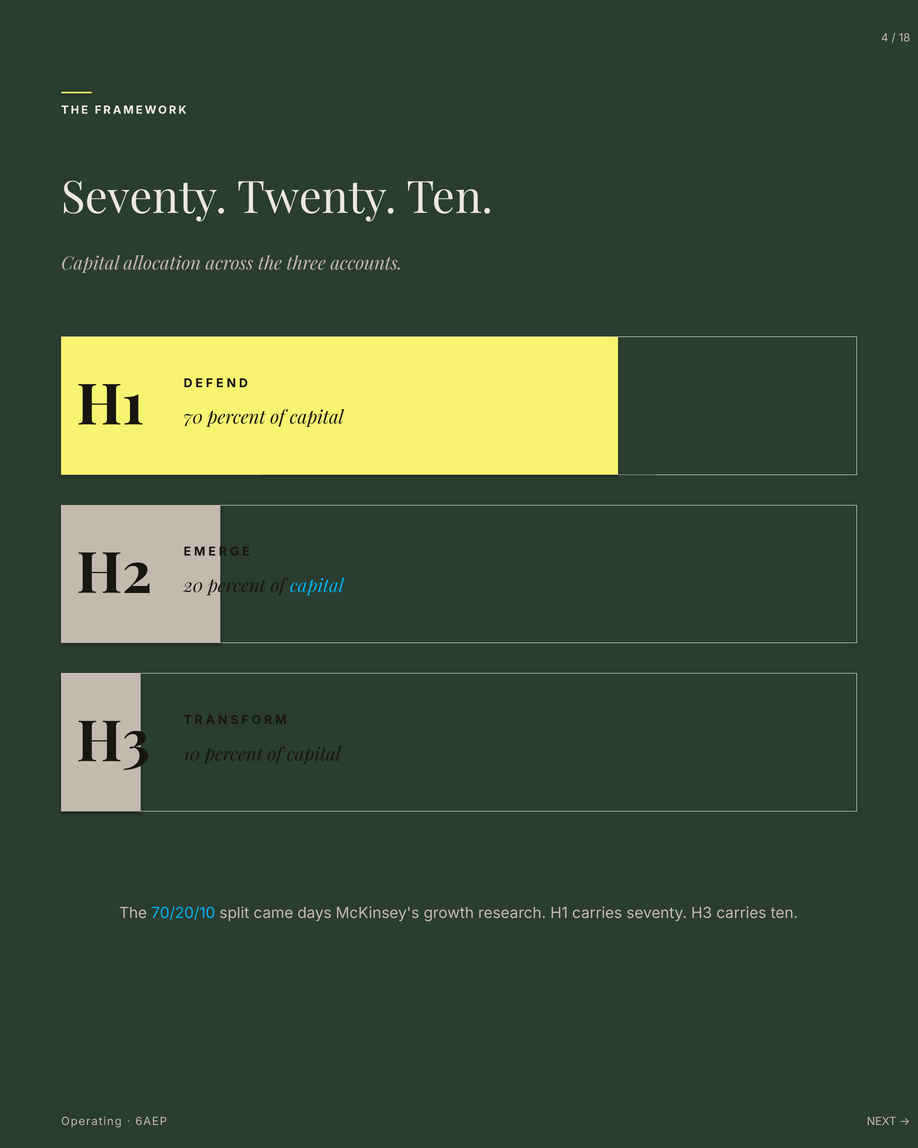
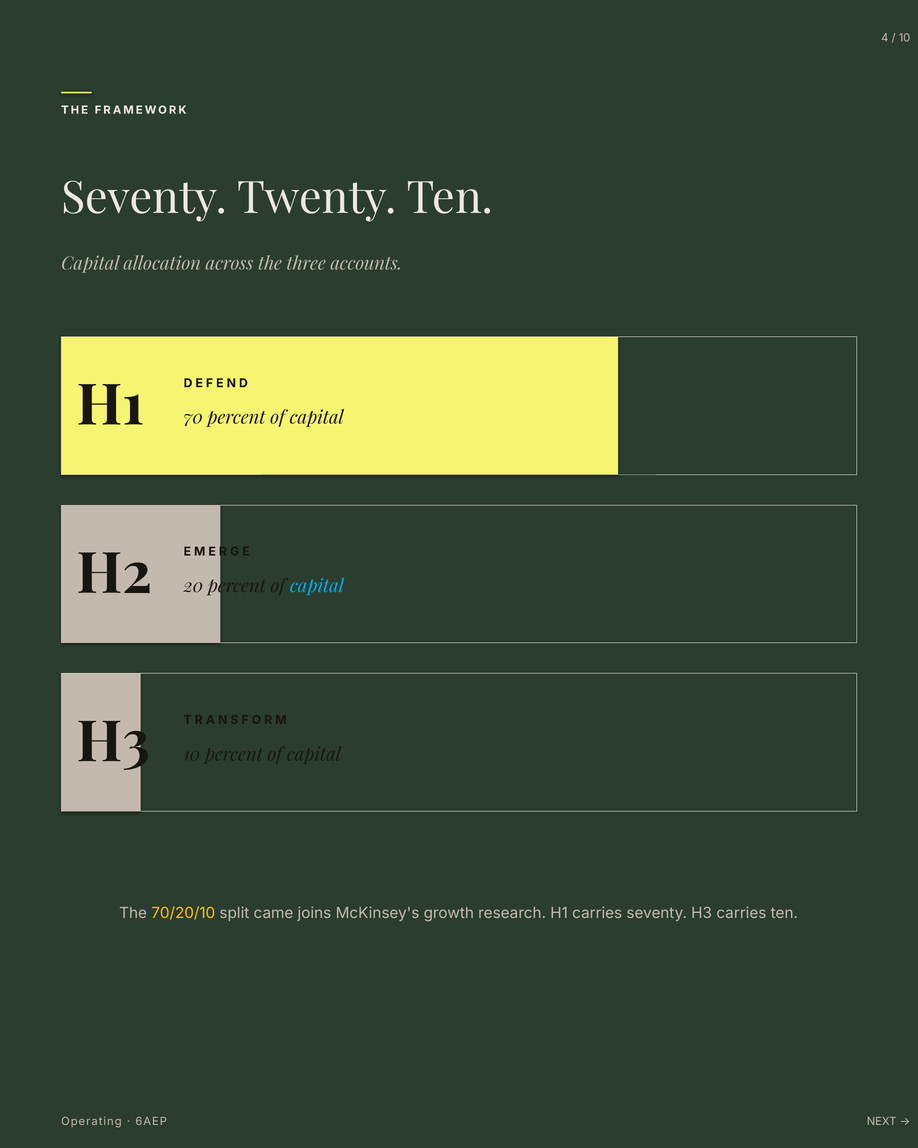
18: 18 -> 10 (905, 38)
70/20/10 colour: light blue -> yellow (183, 913)
days: days -> joins (314, 913)
